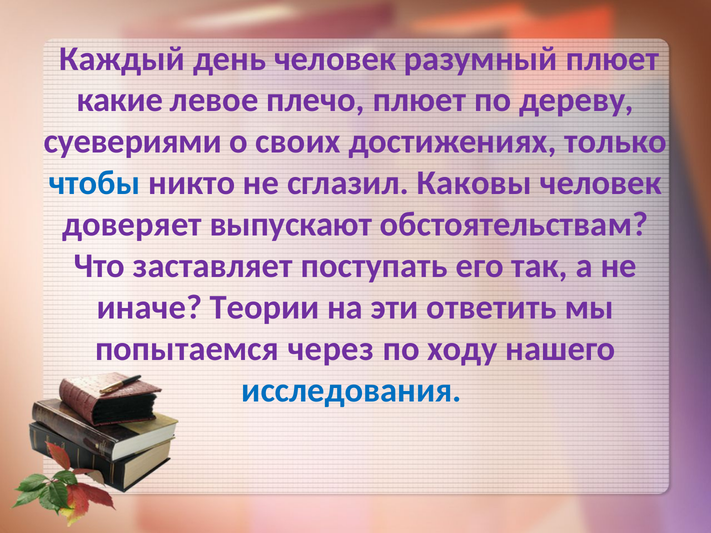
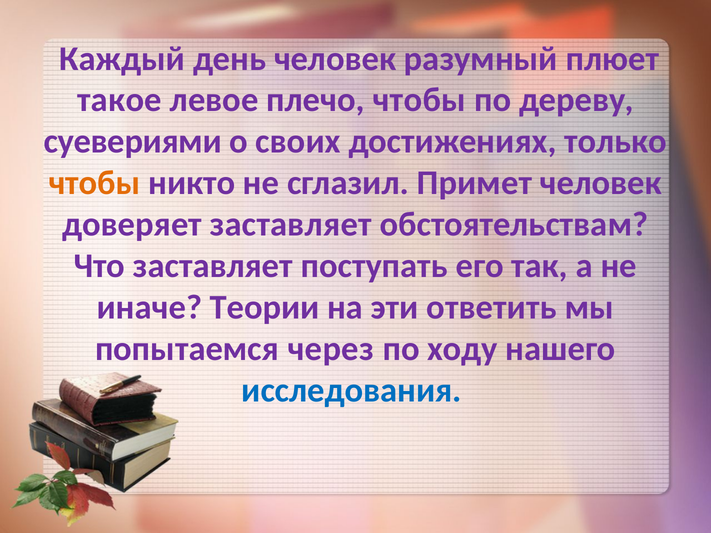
какие: какие -> такое (119, 100)
плечо плюет: плюет -> чтобы (419, 100)
чтобы colour: blue -> orange (94, 183)
Каковы: Каковы -> Примет (474, 183)
доверяет выпускают: выпускают -> заставляет (291, 225)
